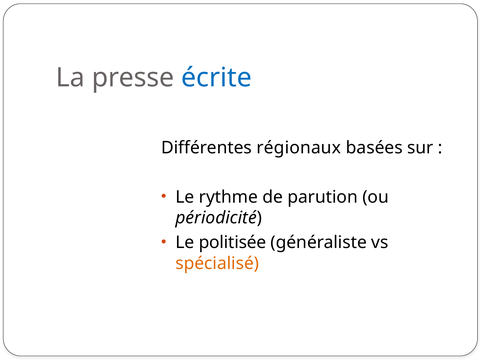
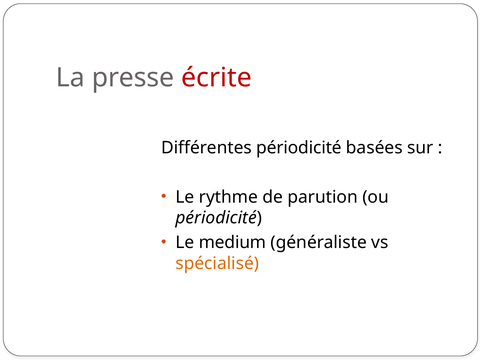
écrite colour: blue -> red (217, 78)
Différentes régionaux: régionaux -> périodicité (299, 148)
politisée: politisée -> medium (233, 242)
